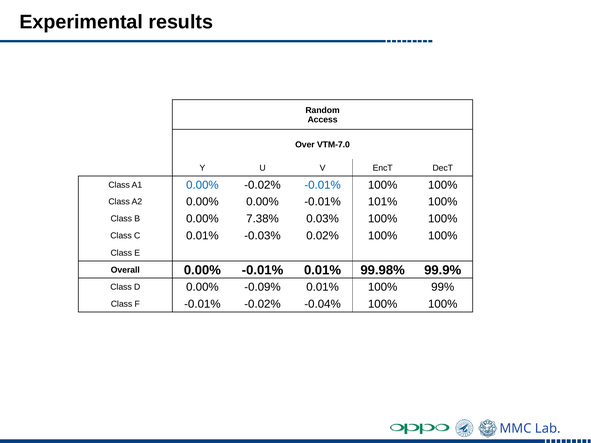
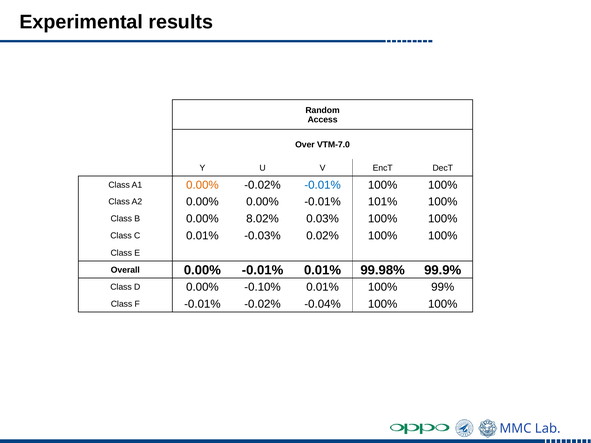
0.00% colour: blue -> orange (202, 185)
7.38%: 7.38% -> 8.02% (262, 219)
-0.09%: -0.09% -> -0.10% (262, 287)
